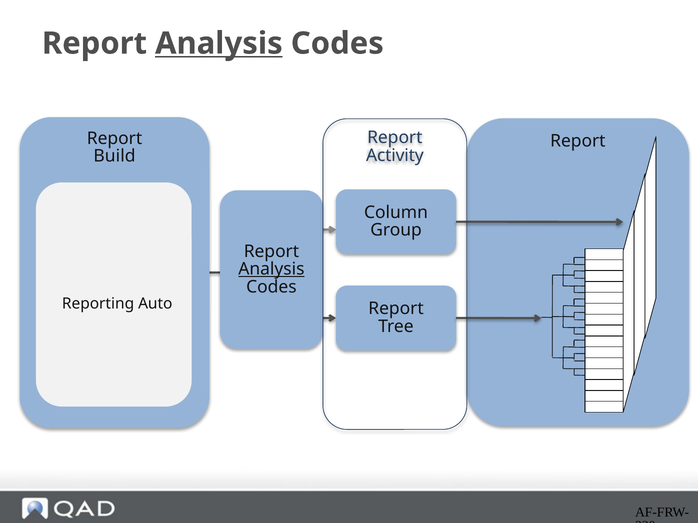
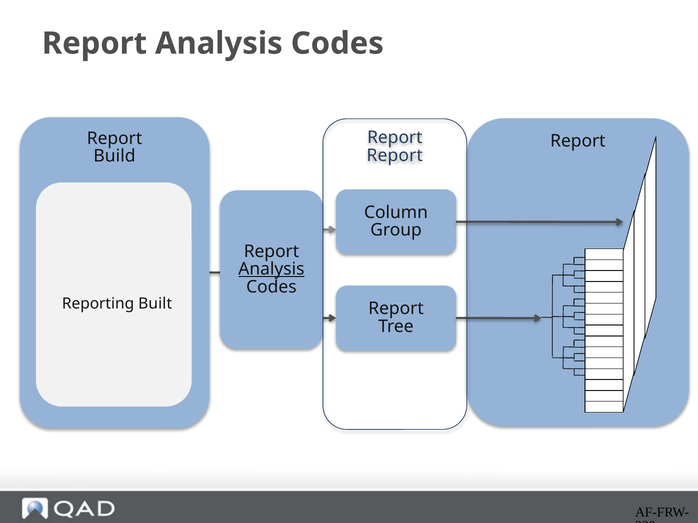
Analysis underline: present -> none (219, 43)
Activity: Activity -> Report (395, 156)
Auto: Auto -> Built (155, 304)
